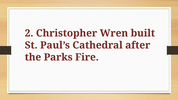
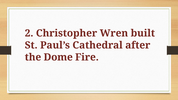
Parks: Parks -> Dome (58, 57)
